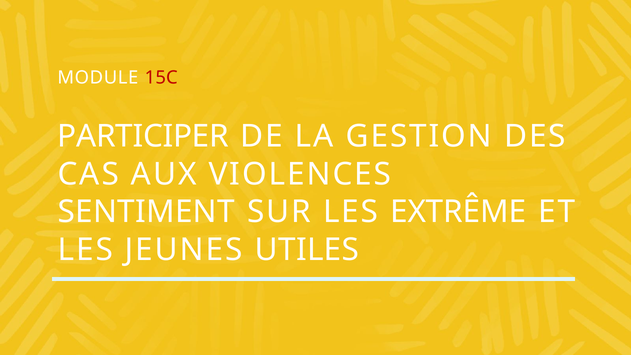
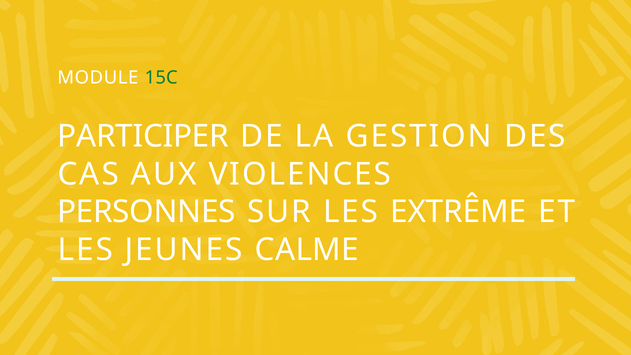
15C colour: red -> green (161, 78)
SENTIMENT: SENTIMENT -> PERSONNES (146, 212)
UTILES: UTILES -> CALME (307, 250)
